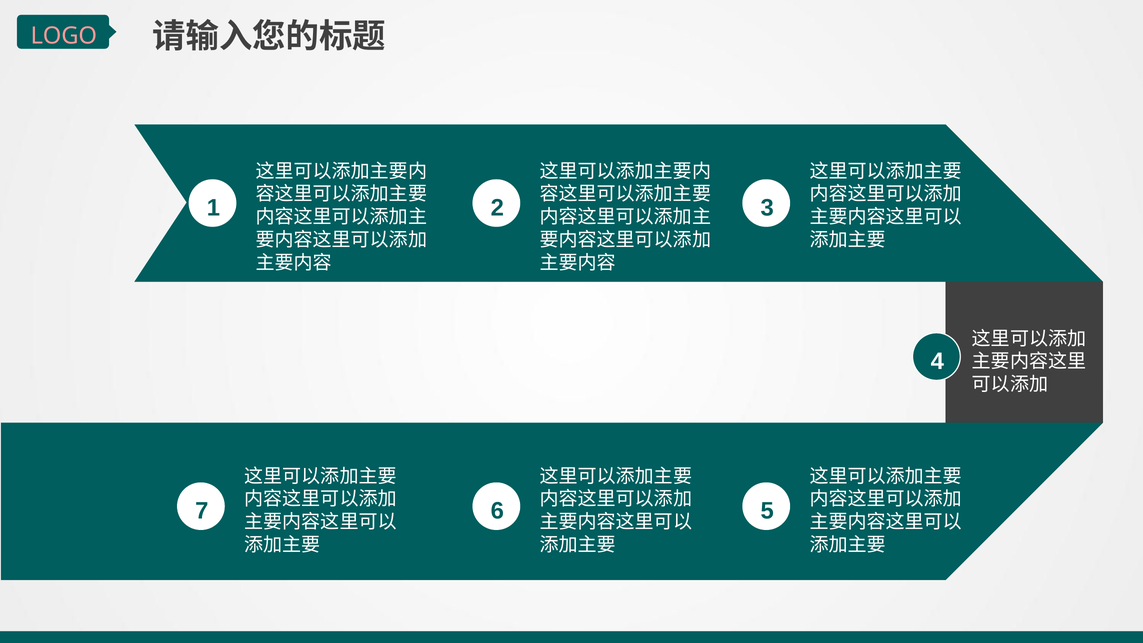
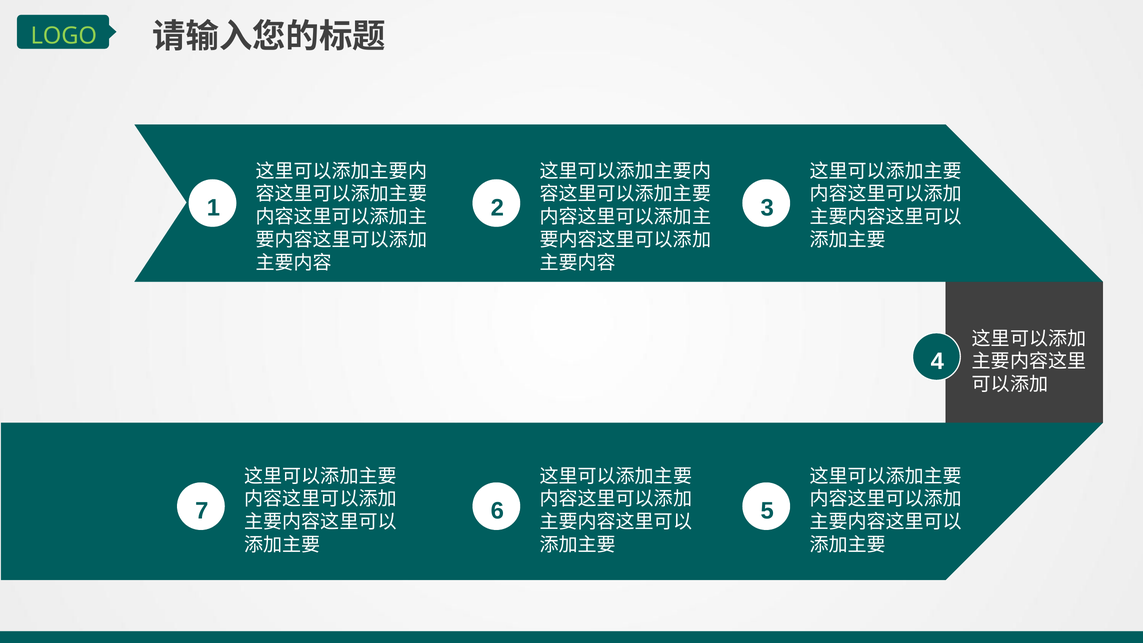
LOGO colour: pink -> light green (64, 36)
